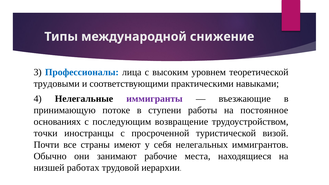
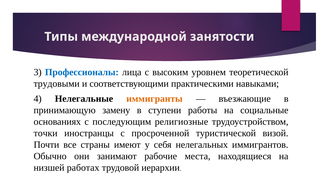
снижение: снижение -> занятости (222, 37)
иммигранты colour: purple -> orange (154, 99)
потоке: потоке -> замену (116, 110)
постоянное: постоянное -> социальные (264, 110)
возвращение: возвращение -> религиозные (181, 122)
